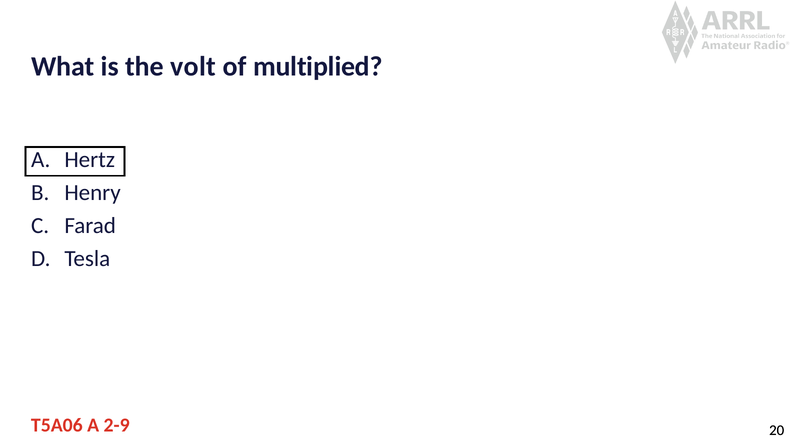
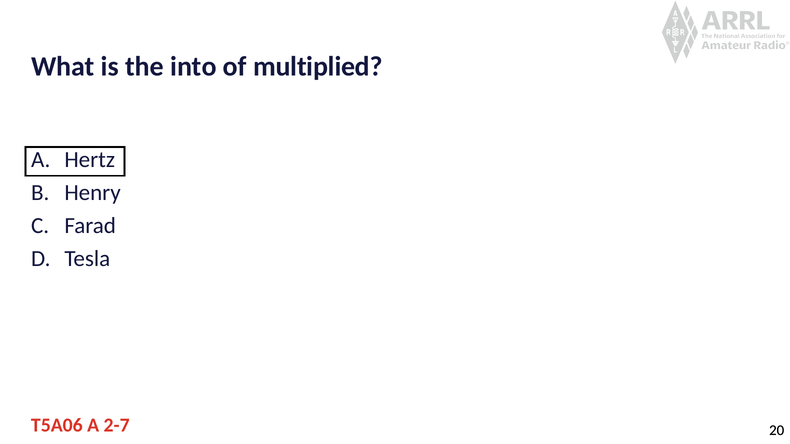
volt: volt -> into (193, 66)
2-9: 2-9 -> 2-7 (117, 425)
